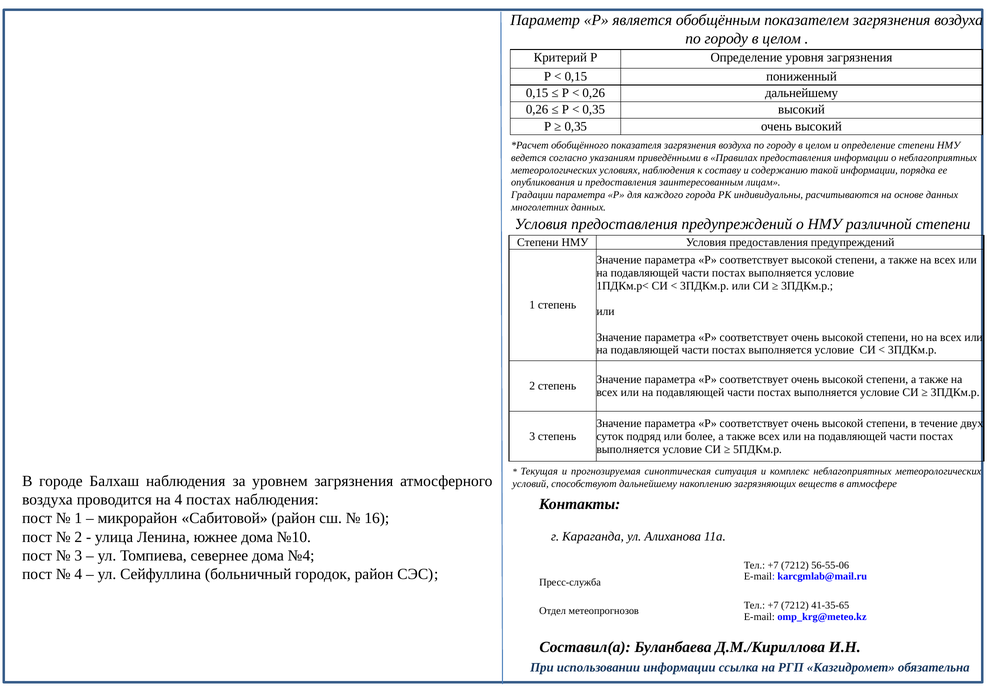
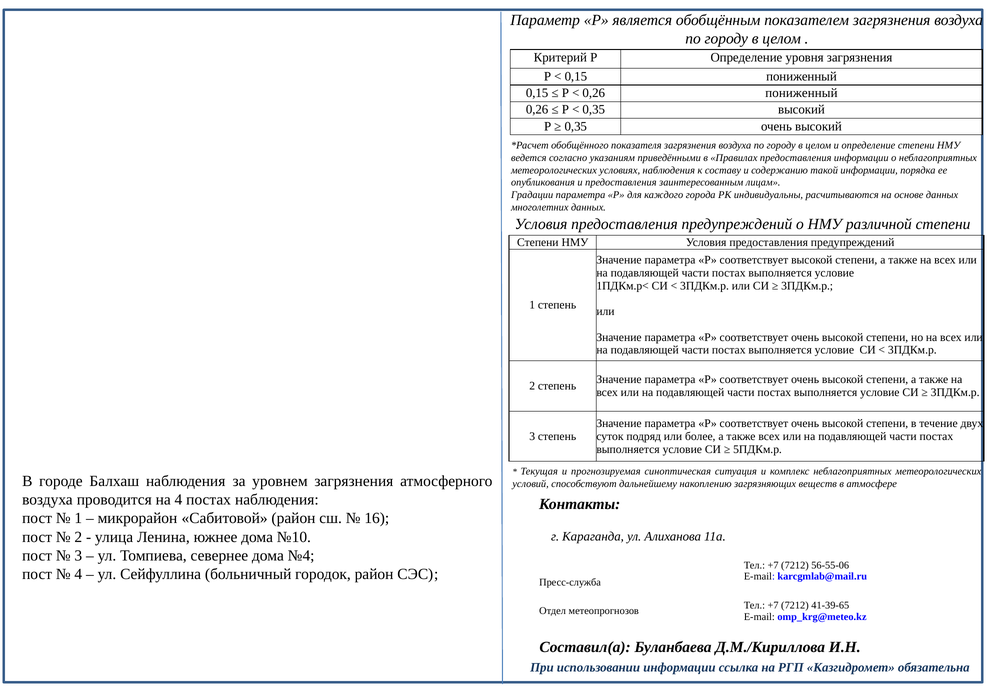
0,26 дальнейшему: дальнейшему -> пониженный (801, 93)
41-35-65: 41-35-65 -> 41-39-65 (830, 605)
